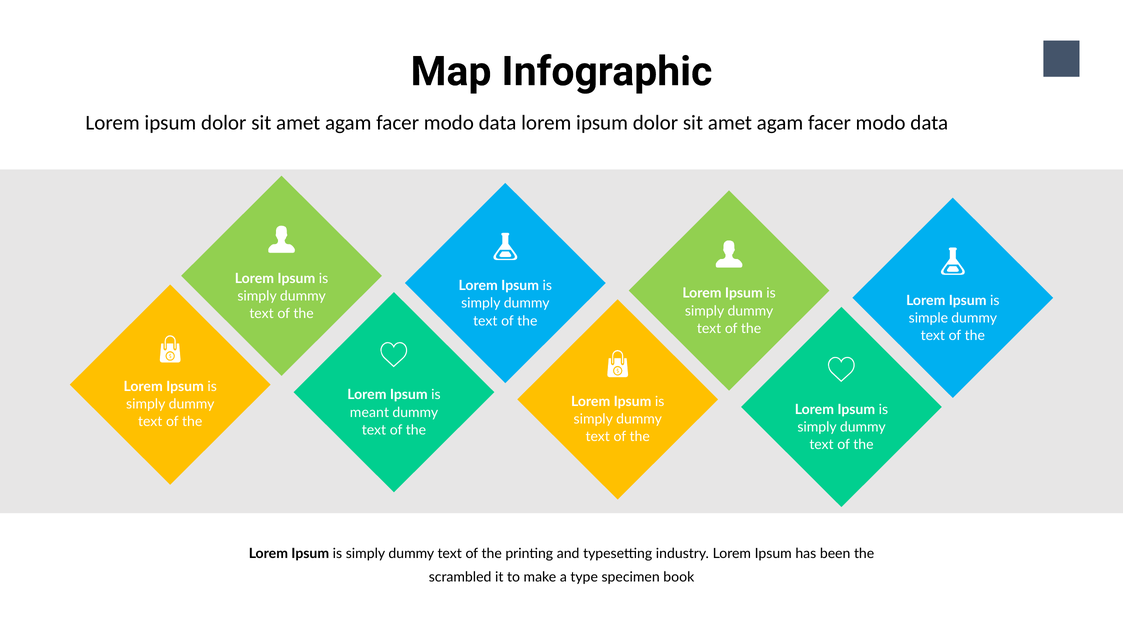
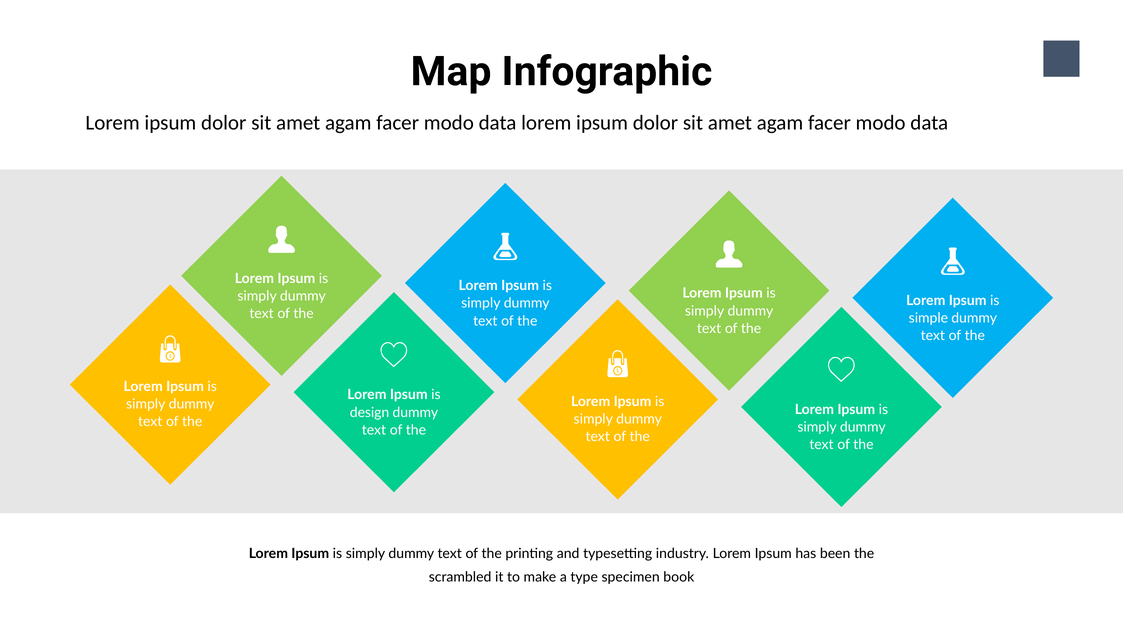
meant: meant -> design (370, 412)
